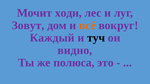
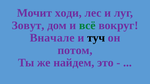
всё colour: orange -> green (87, 25)
Каждый: Каждый -> Вначале (52, 38)
видно: видно -> потом (75, 50)
полюса: полюса -> найдем (74, 63)
